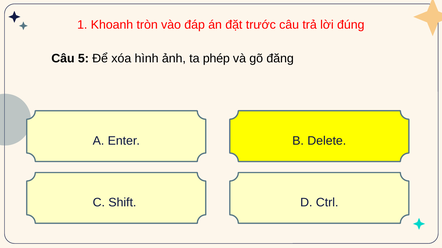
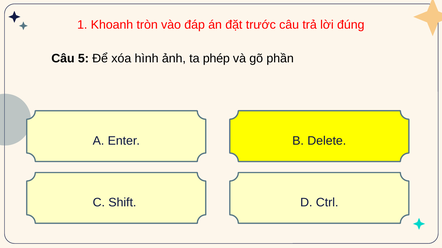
đăng: đăng -> phần (280, 58)
